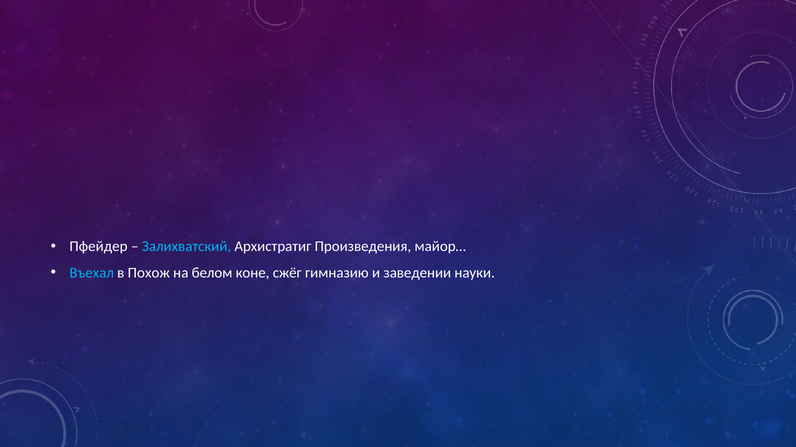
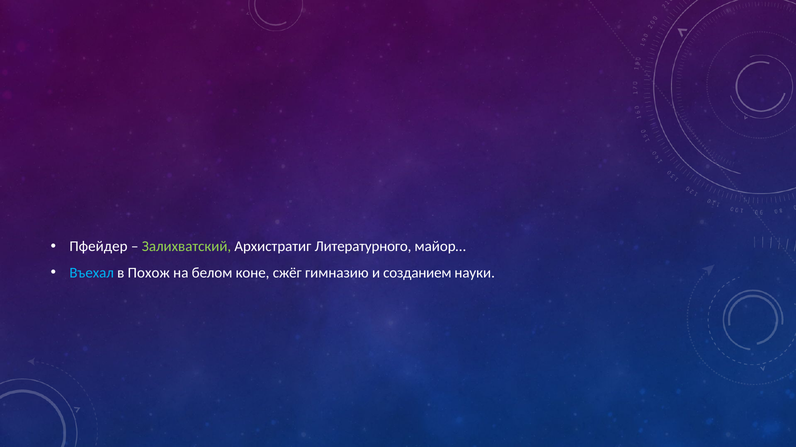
Залихватский colour: light blue -> light green (186, 247)
Произведения: Произведения -> Литературного (363, 247)
заведении: заведении -> созданием (417, 273)
